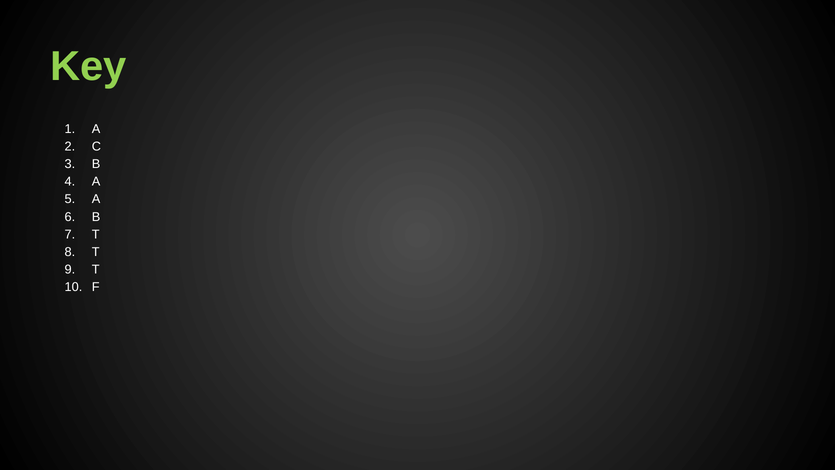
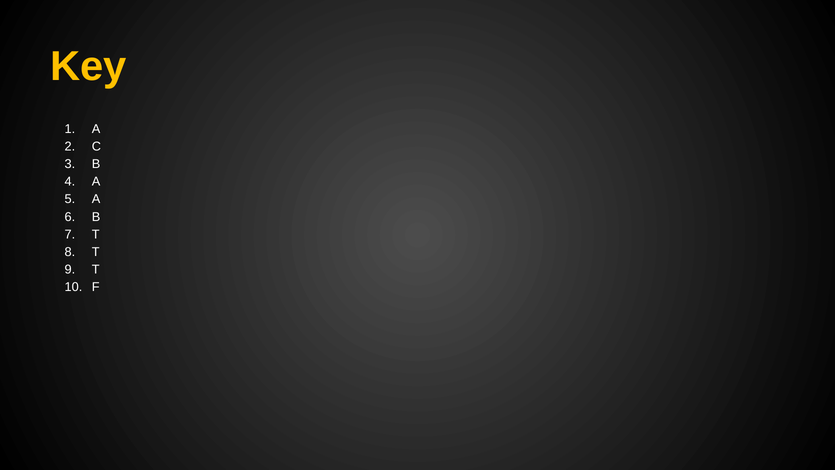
Key colour: light green -> yellow (88, 67)
